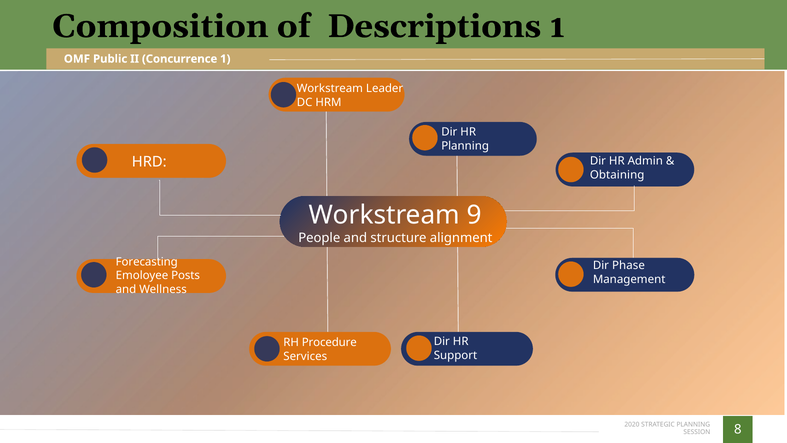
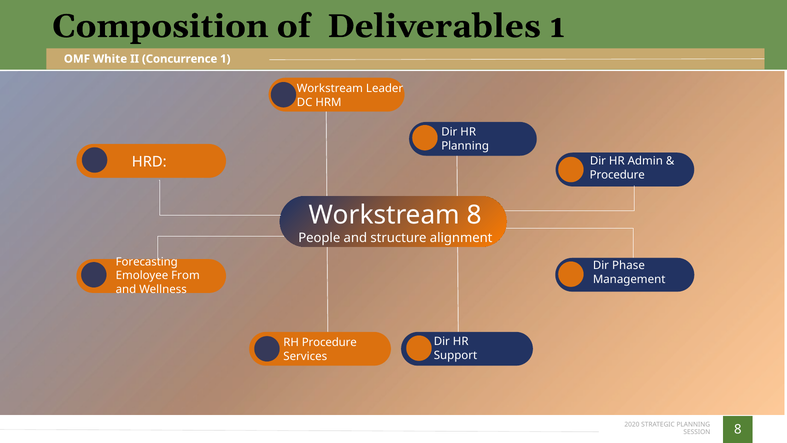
Descriptions: Descriptions -> Deliverables (434, 26)
Public: Public -> White (110, 59)
Obtaining: Obtaining -> Procedure (617, 175)
Workstream 9: 9 -> 8 (474, 215)
Posts: Posts -> From (186, 275)
